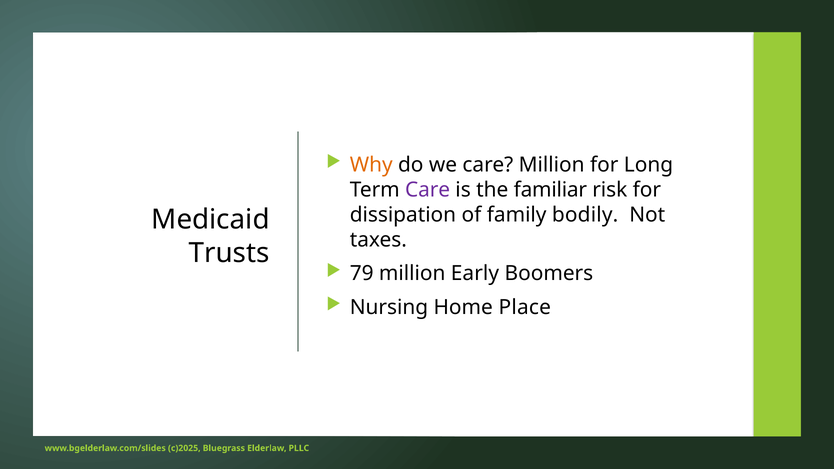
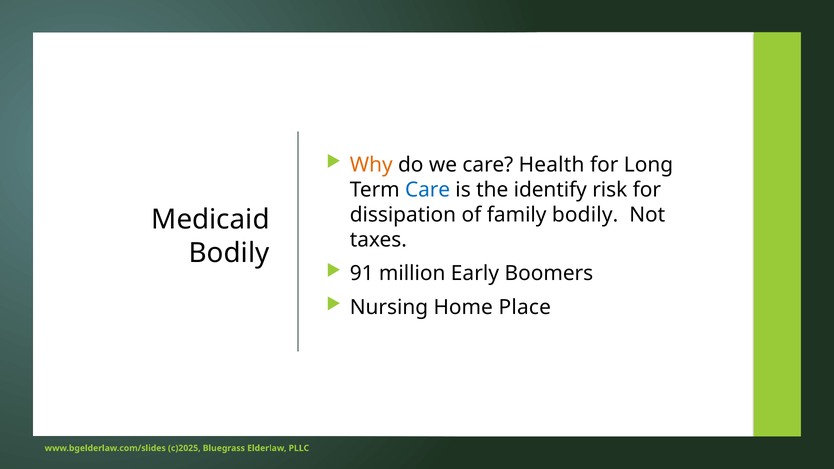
care Million: Million -> Health (552, 165)
Care colour: purple -> blue (428, 190)
familiar: familiar -> identify (550, 190)
Trusts: Trusts -> Bodily (229, 253)
79: 79 -> 91 (362, 274)
